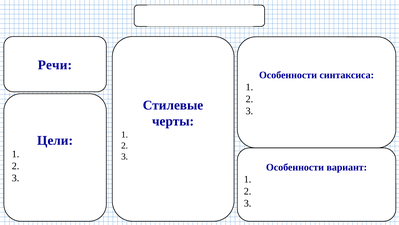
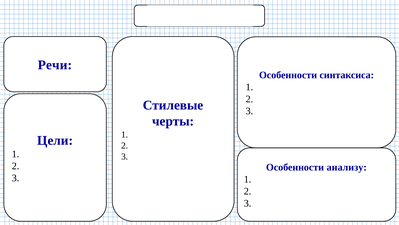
вариант: вариант -> анализу (347, 167)
